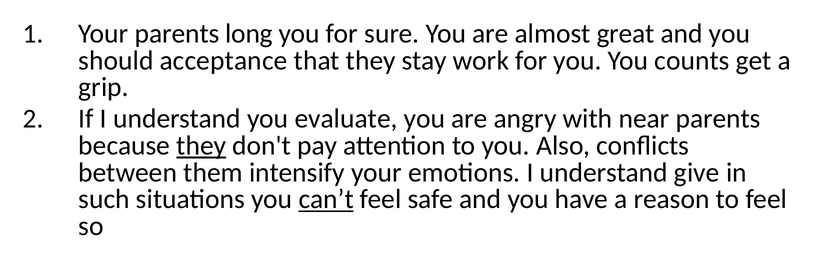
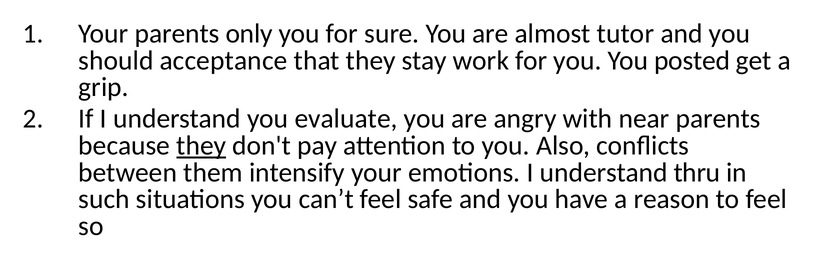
long: long -> only (249, 34)
great: great -> tutor (625, 34)
counts: counts -> posted (692, 60)
give: give -> thru (697, 172)
can’t underline: present -> none (326, 199)
